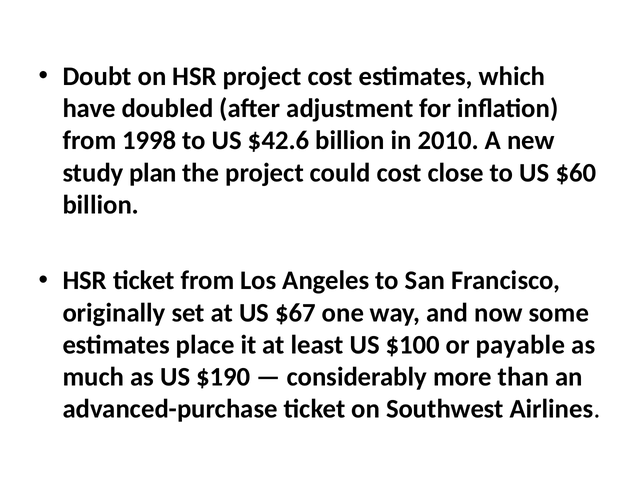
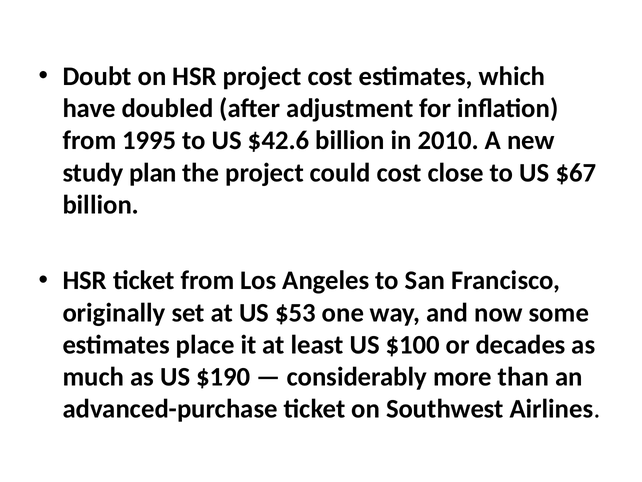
1998: 1998 -> 1995 (149, 141)
$60: $60 -> $67 (576, 173)
$67: $67 -> $53 (295, 312)
payable: payable -> decades (521, 345)
